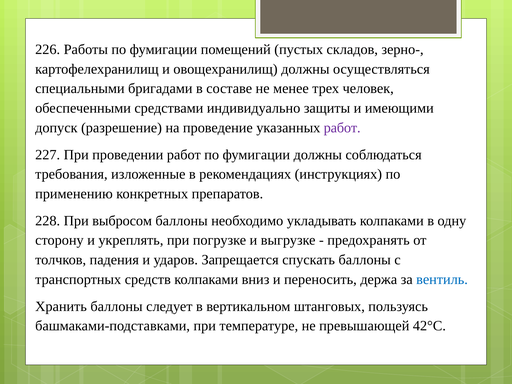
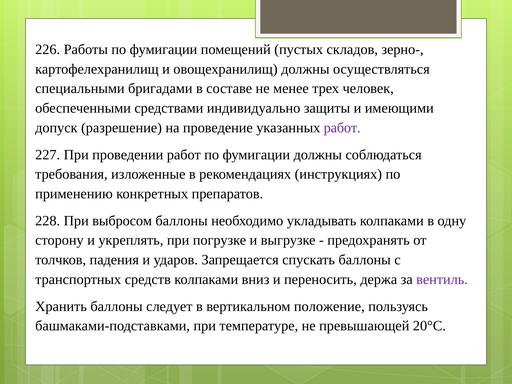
вентиль colour: blue -> purple (442, 280)
штанговых: штанговых -> положение (329, 306)
42°С: 42°С -> 20°С (429, 326)
